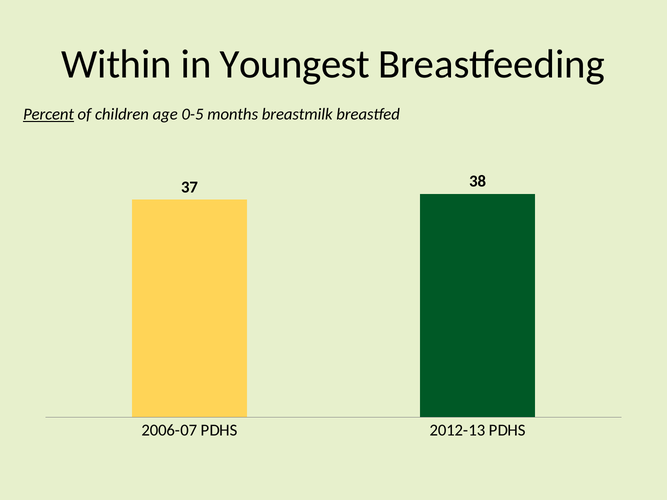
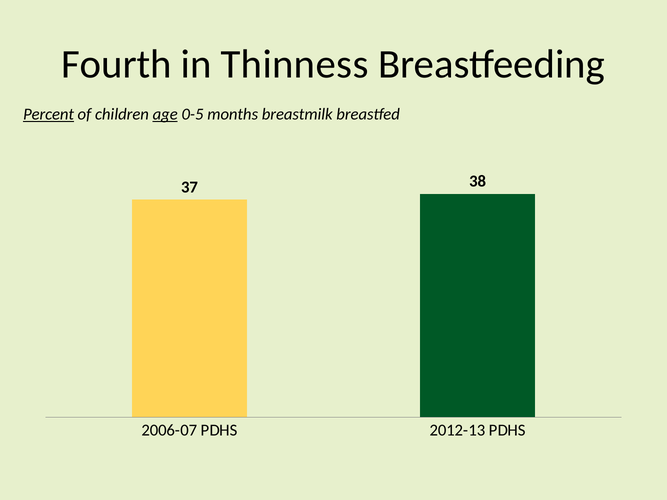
Within: Within -> Fourth (116, 65)
Youngest: Youngest -> Thinness (295, 65)
age underline: none -> present (165, 114)
